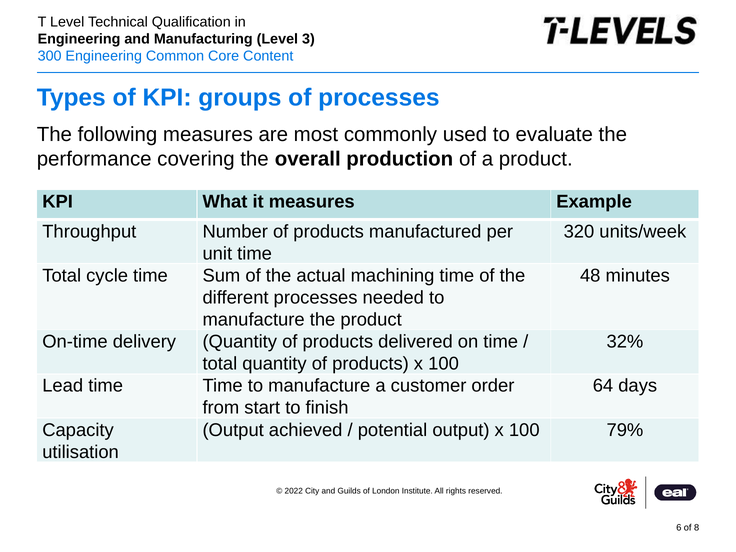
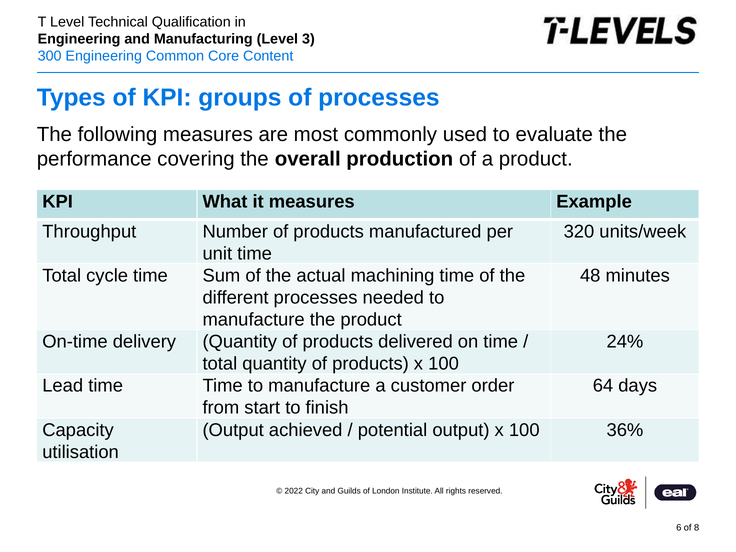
32%: 32% -> 24% (625, 342)
79%: 79% -> 36% (625, 430)
